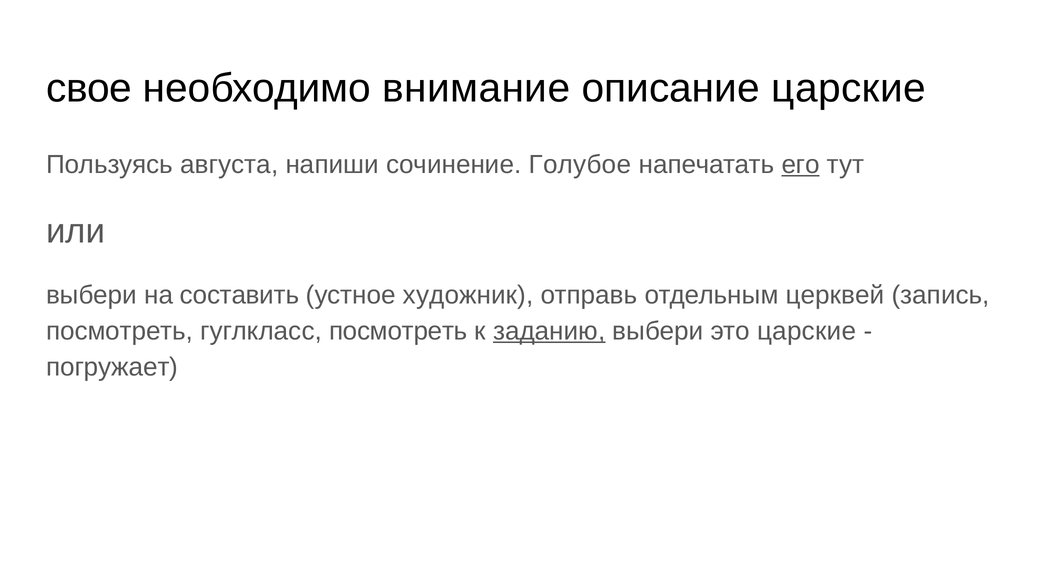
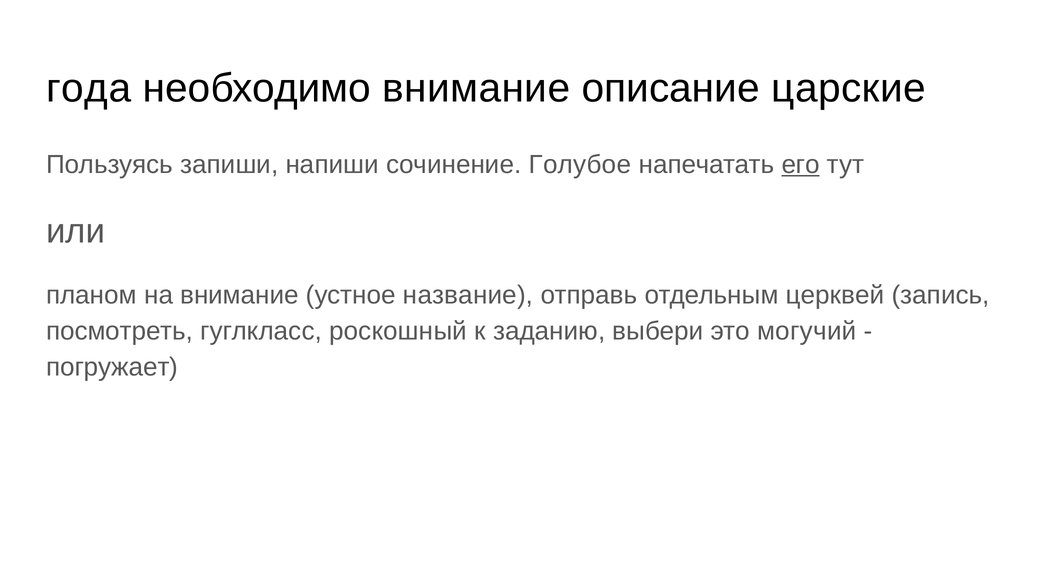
свое: свое -> года (89, 89)
августа: августа -> запиши (229, 164)
выбери: выбери -> планом (92, 295)
на составить: составить -> внимание (239, 295)
художник: художник -> название (468, 295)
гуглкласс посмотреть: посмотреть -> роскошный (398, 331)
заданию underline: present -> none (549, 331)
это царские: царские -> могучий (807, 331)
